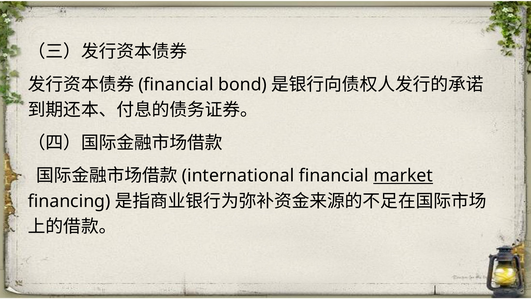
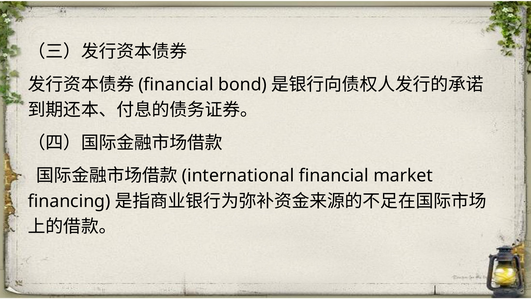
market underline: present -> none (403, 176)
